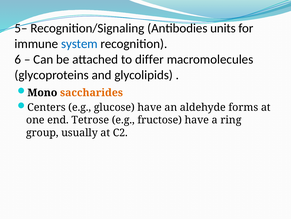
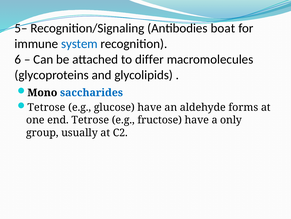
units: units -> boat (223, 28)
saccharides colour: orange -> blue (91, 92)
Centers: Centers -> Tetrose (46, 107)
ring: ring -> only (231, 120)
